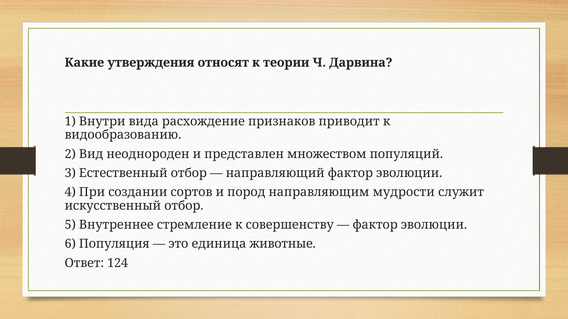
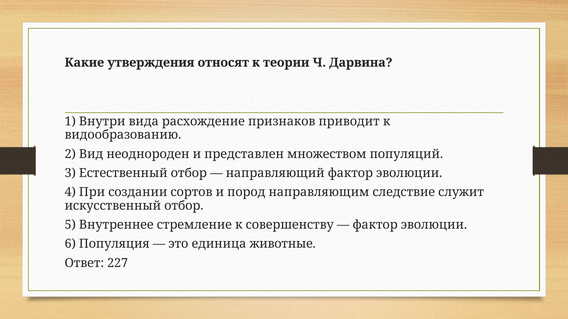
мудрости: мудрости -> следствие (404, 192)
124: 124 -> 227 (118, 263)
